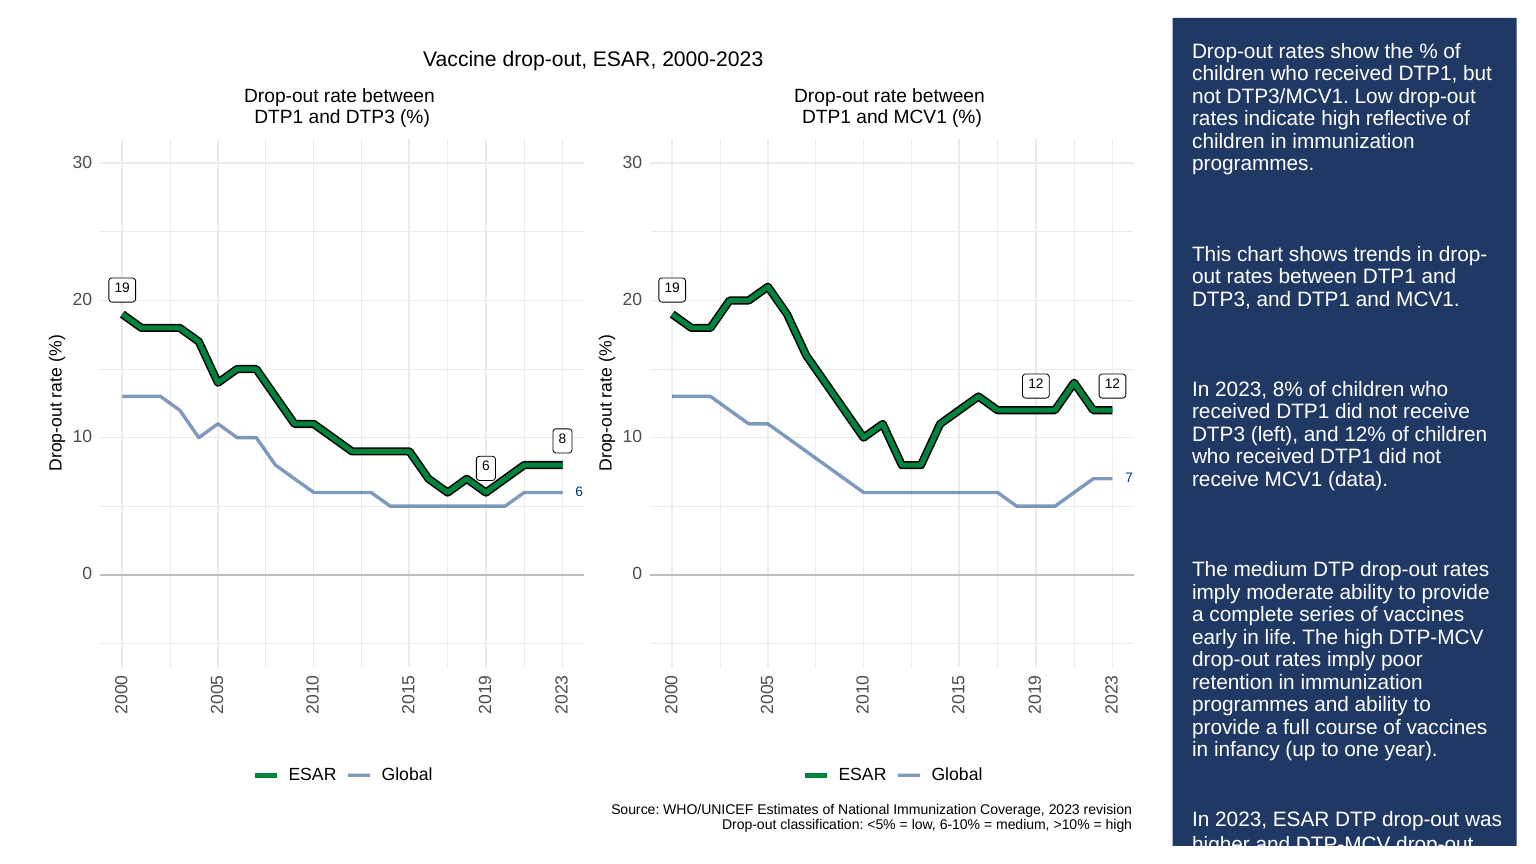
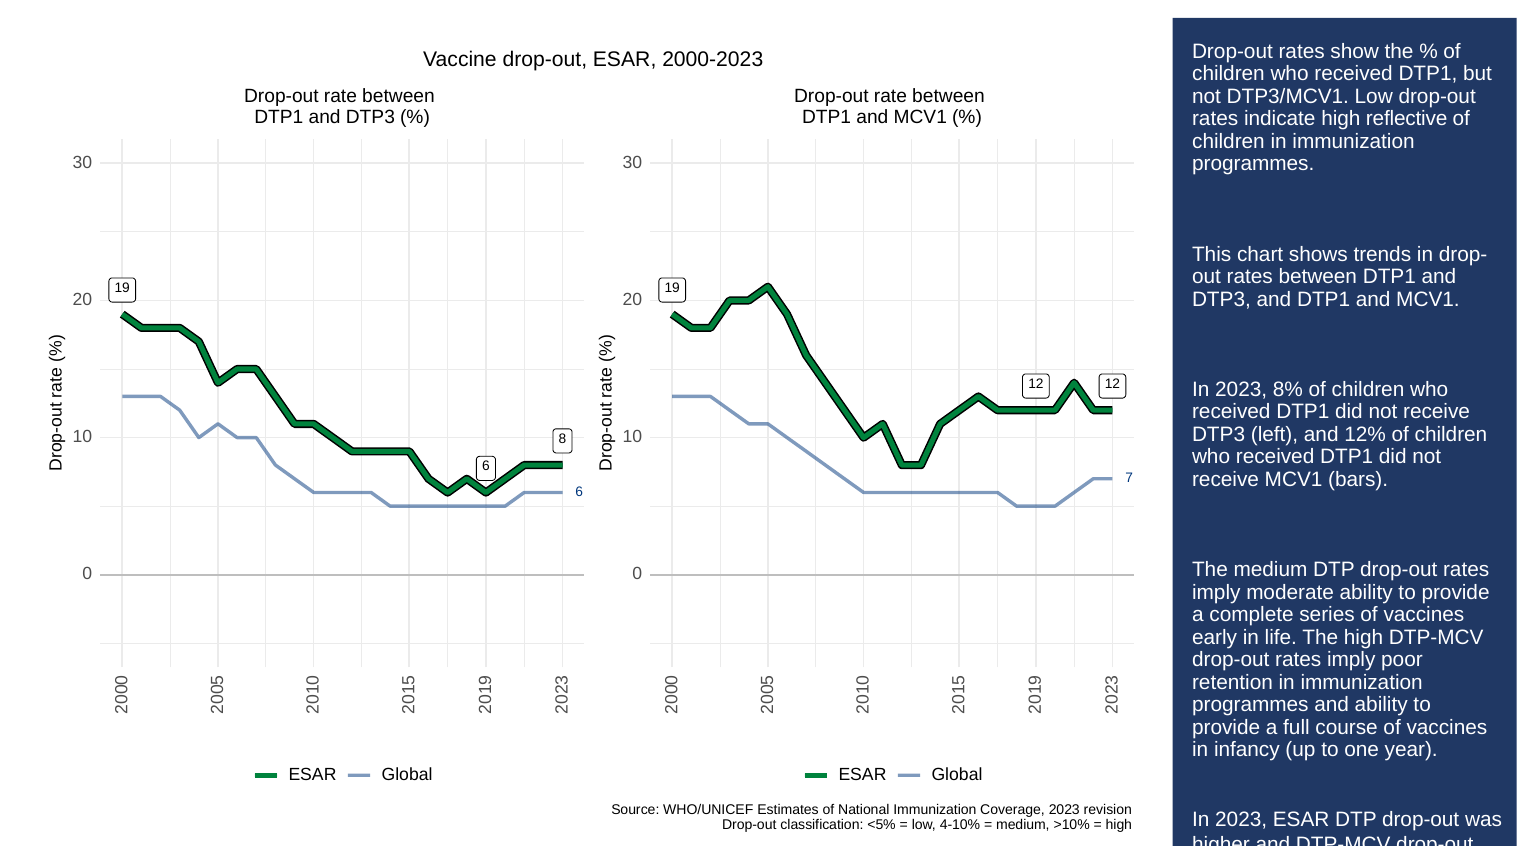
data: data -> bars (1358, 479)
6-10%: 6-10% -> 4-10% (960, 825)
